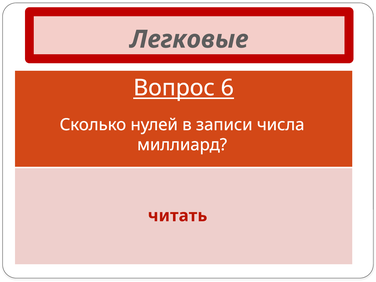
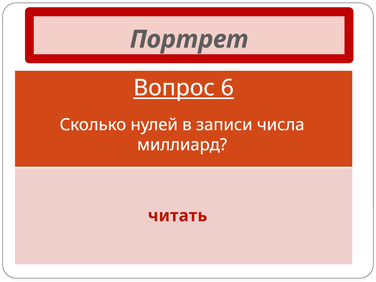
Легковые: Легковые -> Портрет (189, 39)
